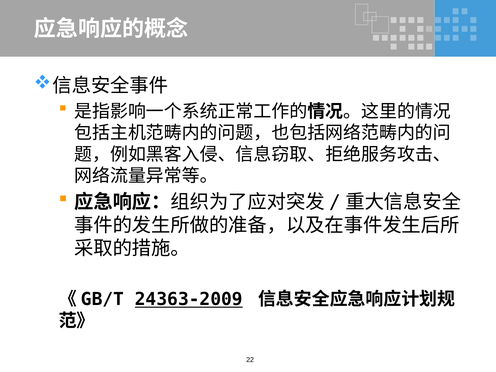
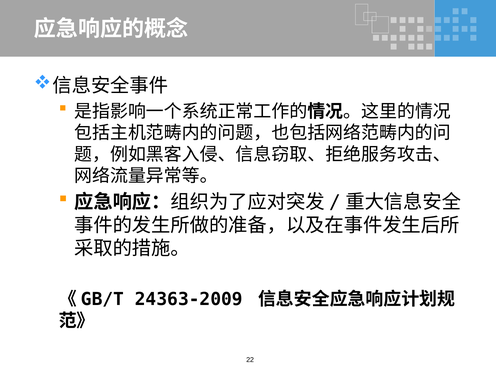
24363-2009 underline: present -> none (189, 299)
